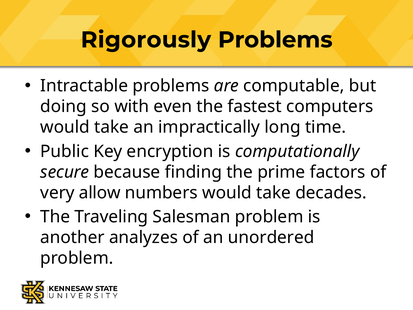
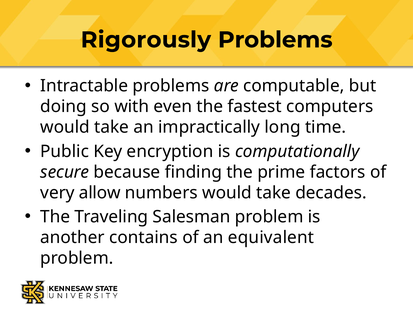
analyzes: analyzes -> contains (143, 237)
unordered: unordered -> equivalent (271, 237)
